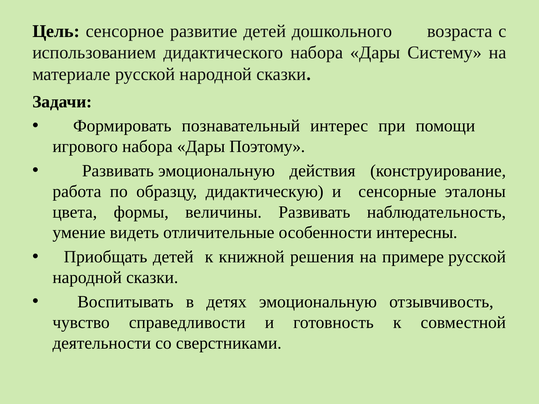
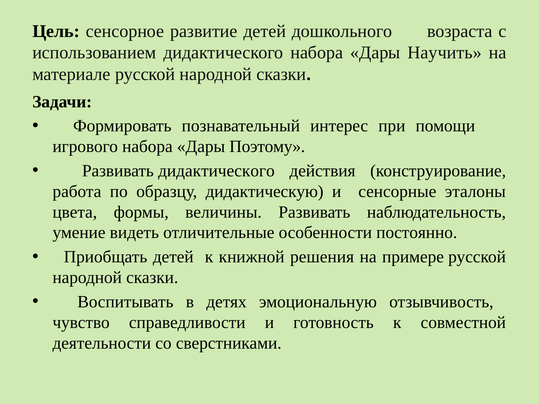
Систему: Систему -> Научить (445, 53)
Развивать эмоциональную: эмоциональную -> дидактического (216, 171)
интересны: интересны -> постоянно (417, 233)
